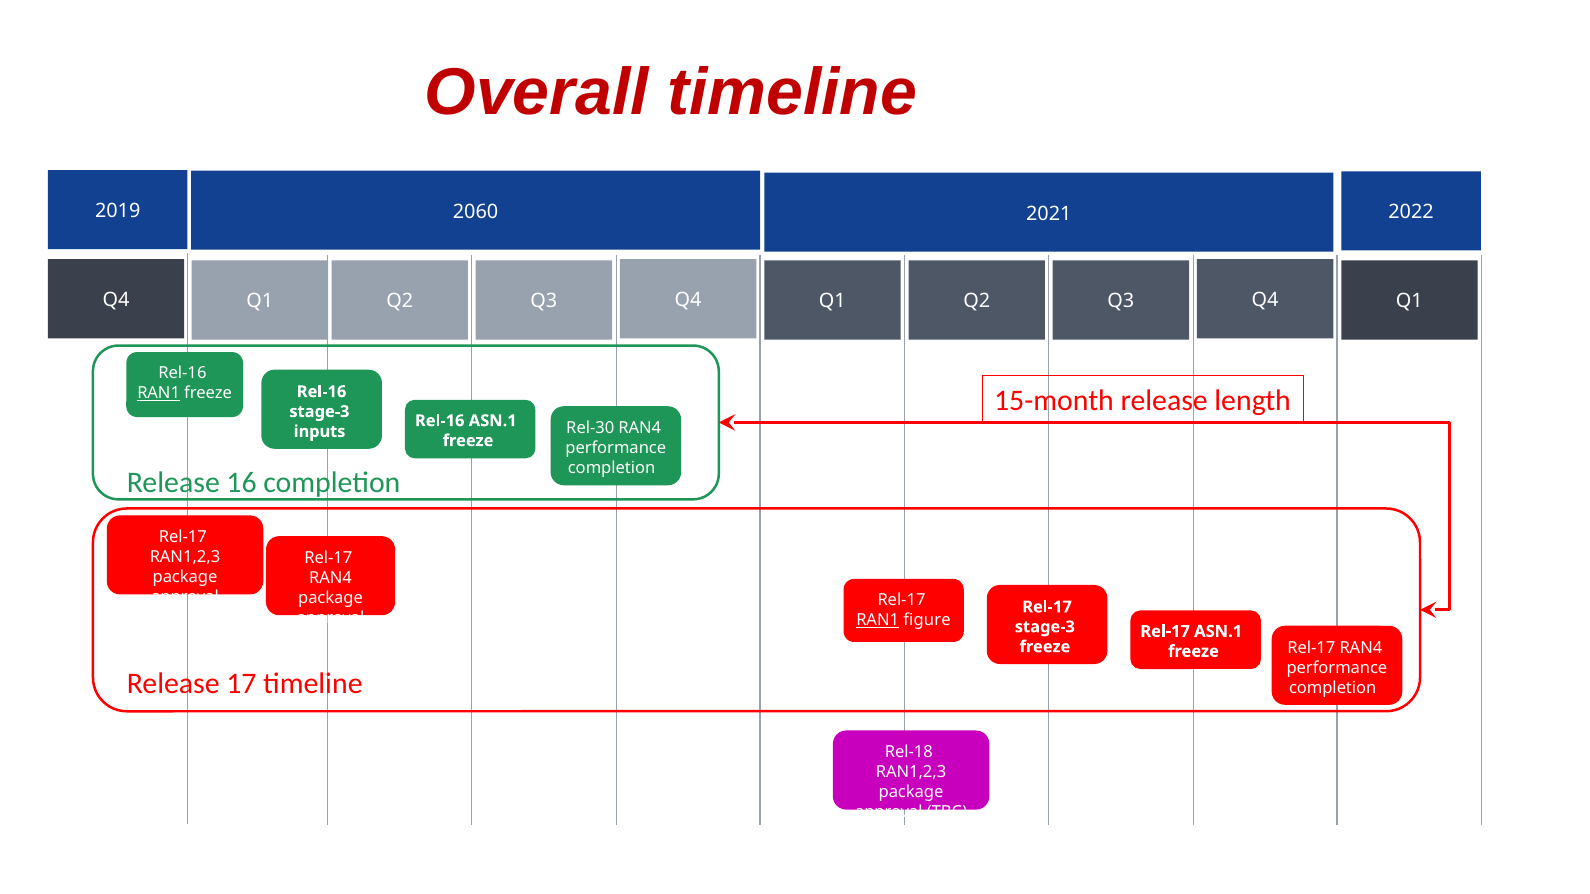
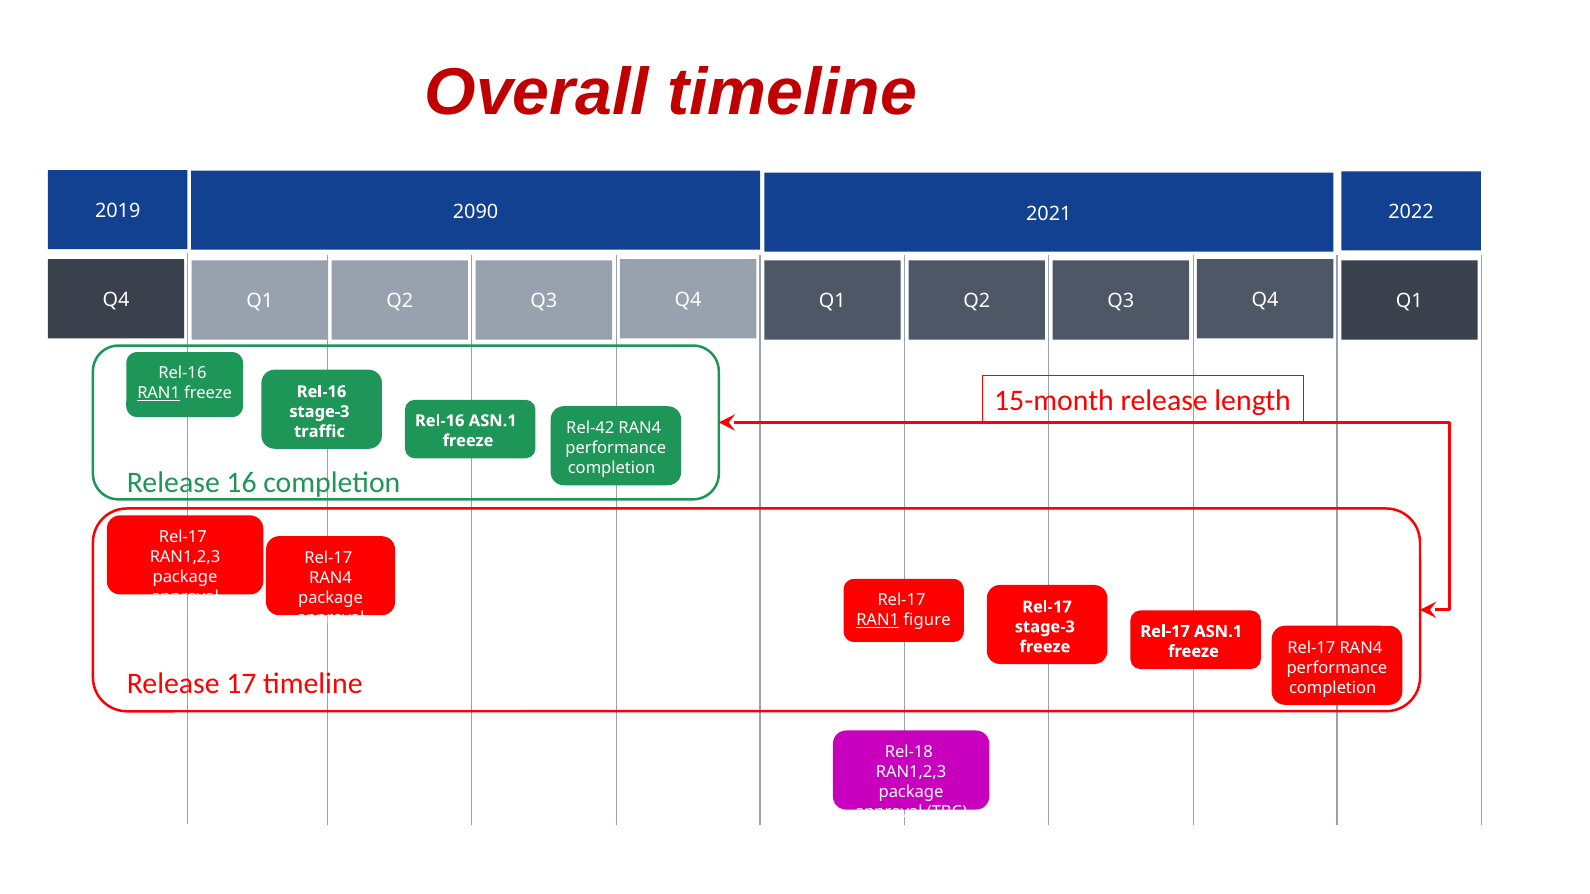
2060: 2060 -> 2090 (476, 212)
Rel-30: Rel-30 -> Rel-42 (590, 428)
inputs: inputs -> traffic (320, 432)
